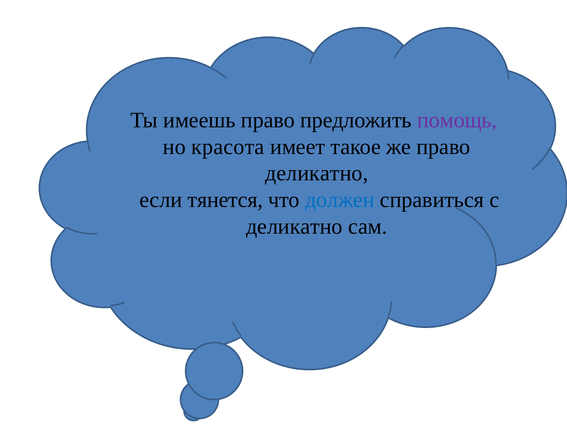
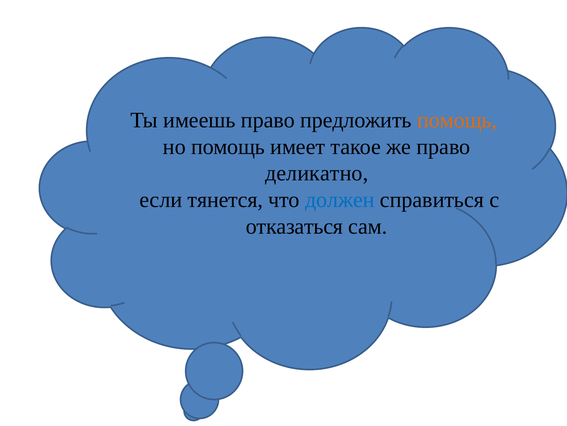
помощь colour: purple -> orange (457, 120)
но красота: красота -> помощь (228, 147)
деликатно: деликатно -> отказаться (294, 226)
